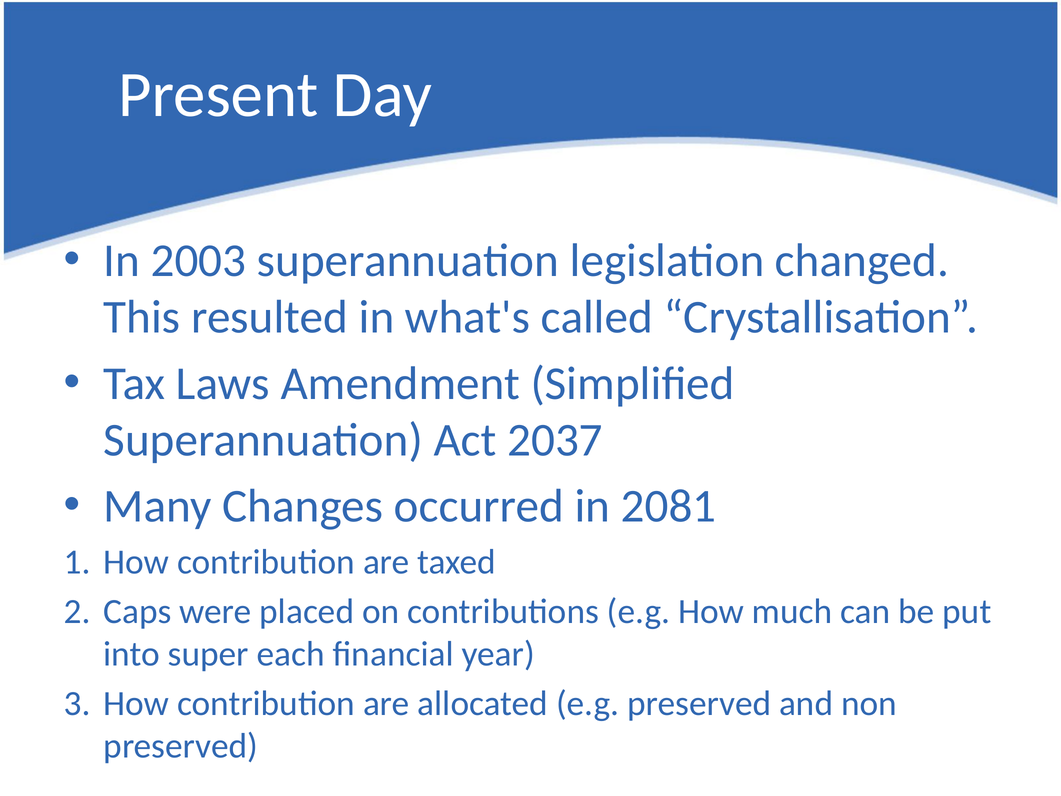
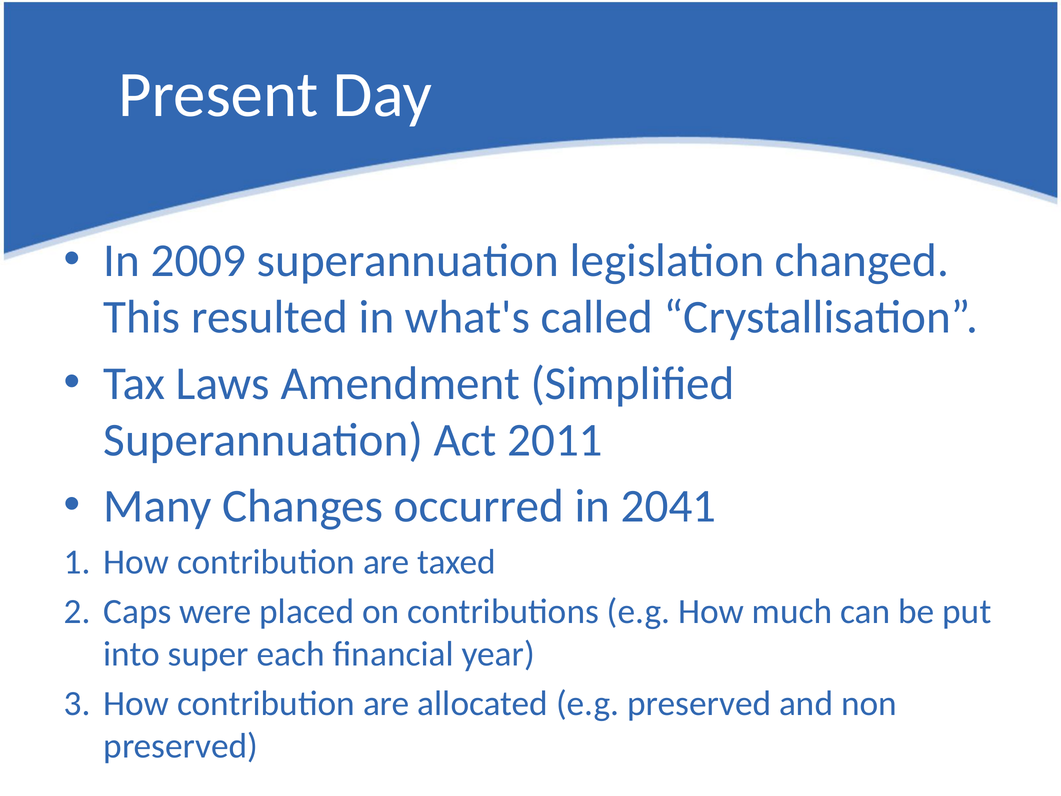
2003: 2003 -> 2009 (198, 261)
2037: 2037 -> 2011 (555, 440)
2081: 2081 -> 2041 (669, 506)
